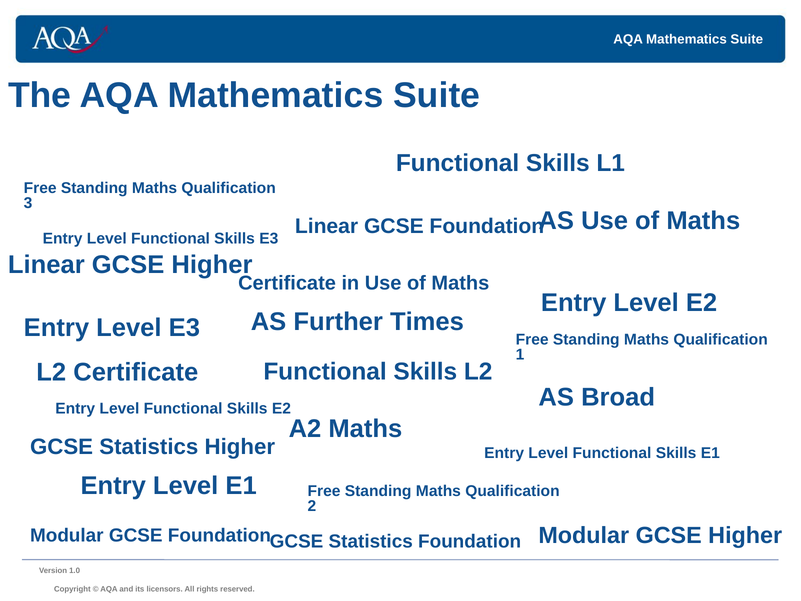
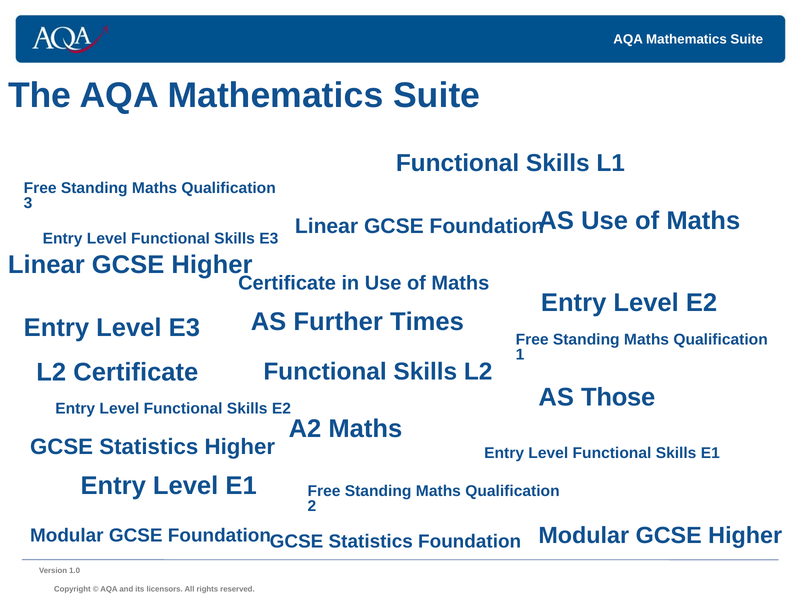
Broad: Broad -> Those (618, 397)
